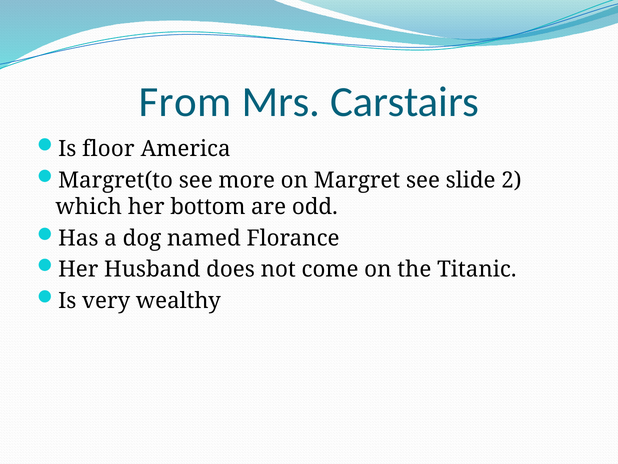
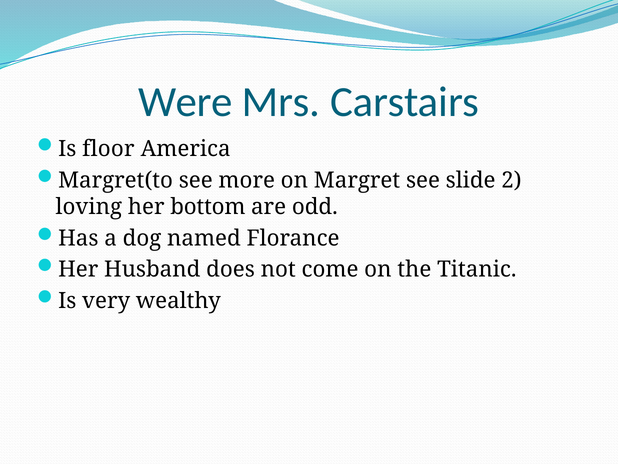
From: From -> Were (185, 102)
which: which -> loving (89, 207)
